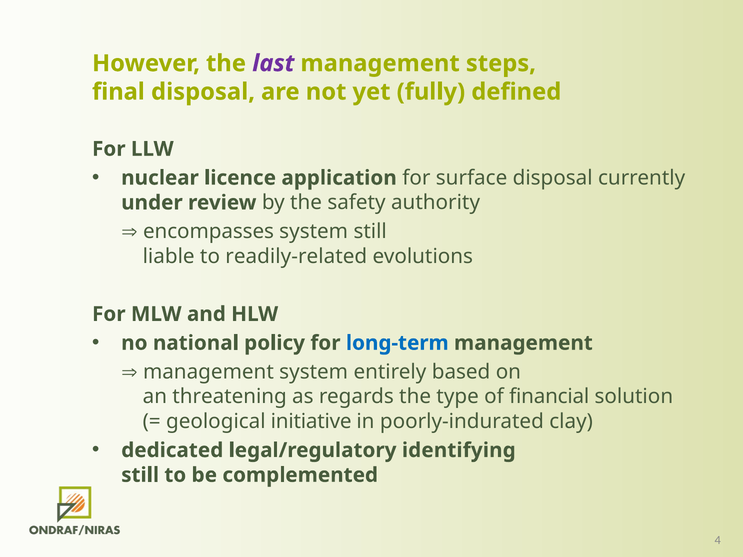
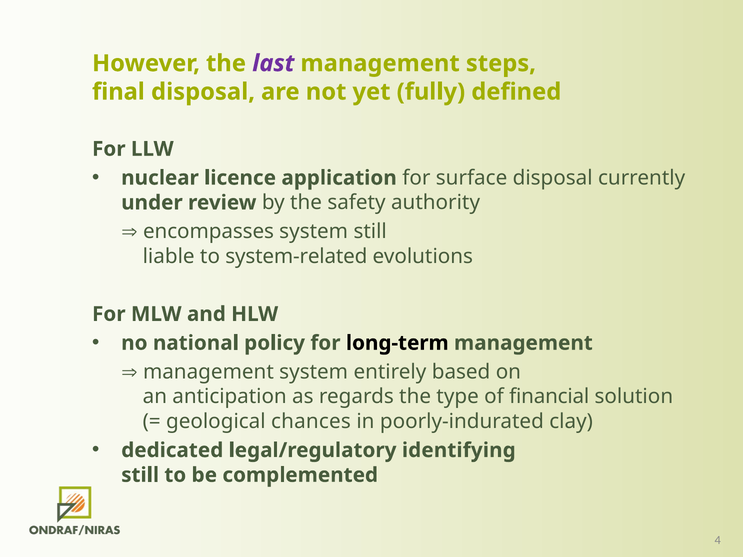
readily-related: readily-related -> system-related (296, 256)
long-term colour: blue -> black (397, 343)
threatening: threatening -> anticipation (230, 397)
initiative: initiative -> chances (311, 422)
